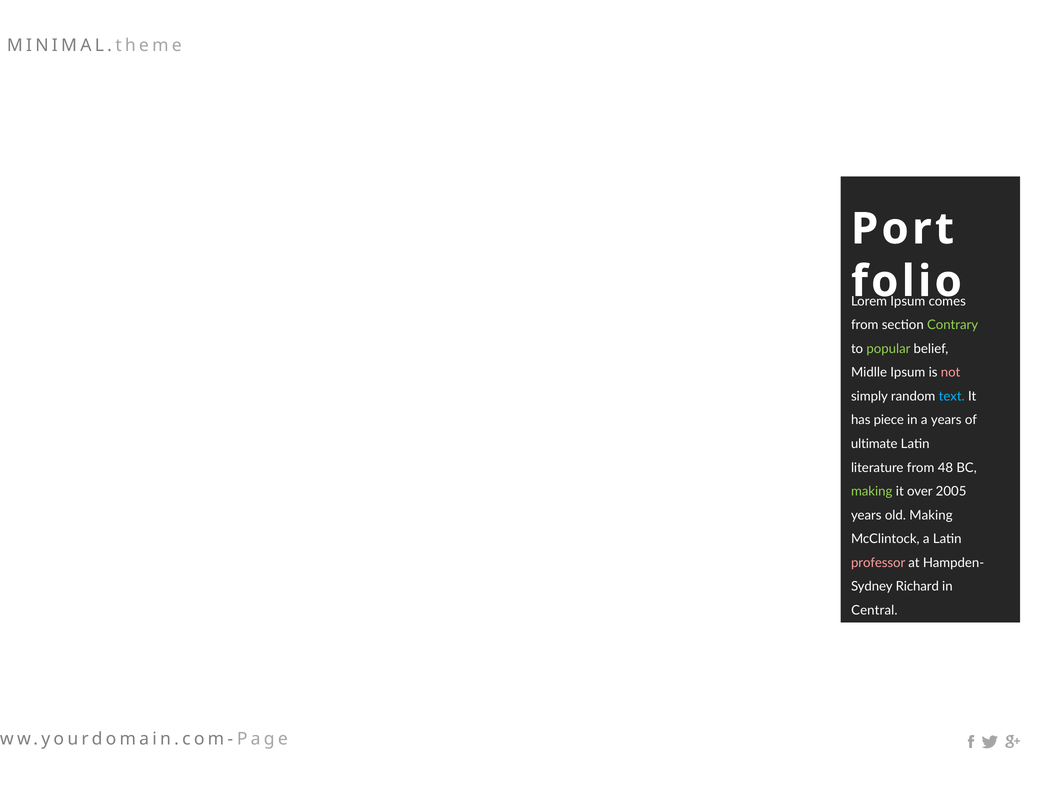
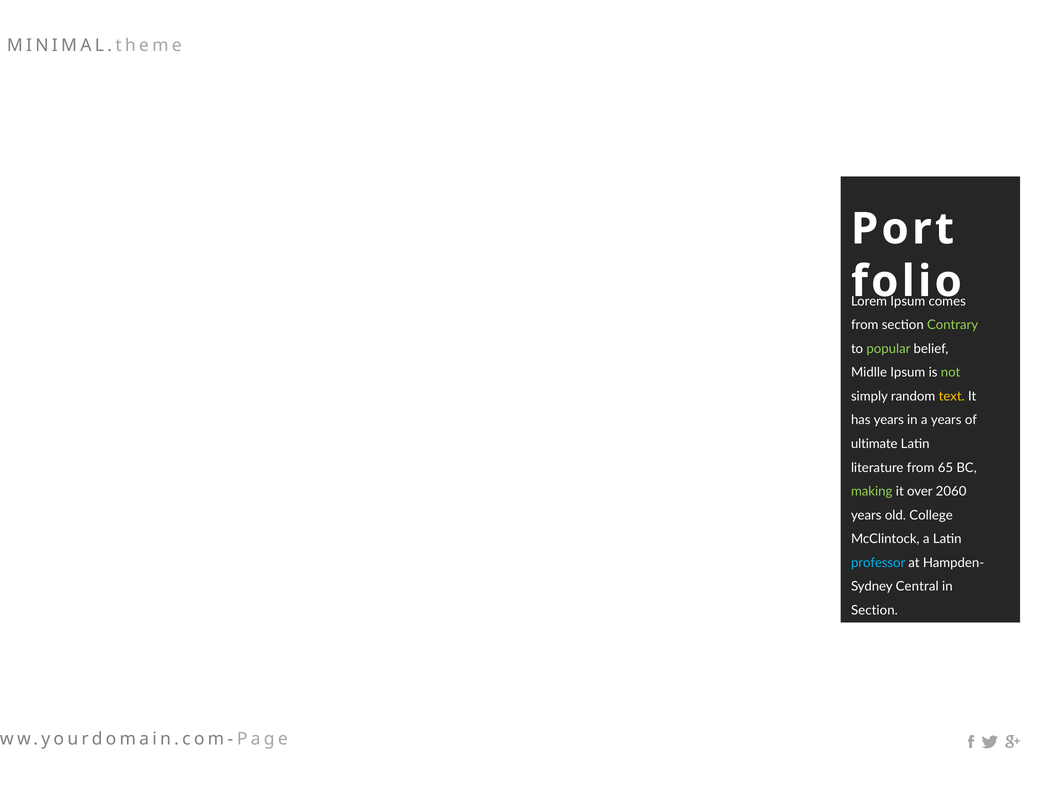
not colour: pink -> light green (951, 373)
text colour: light blue -> yellow (952, 397)
has piece: piece -> years (889, 420)
48: 48 -> 65 (945, 468)
2005: 2005 -> 2060 (951, 492)
old Making: Making -> College (931, 516)
professor colour: pink -> light blue (878, 563)
Richard: Richard -> Central (917, 587)
Central: Central -> Section (874, 611)
